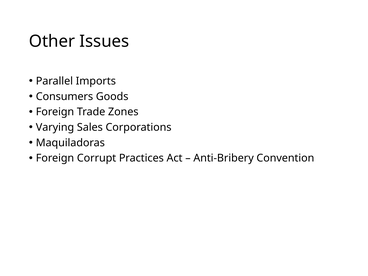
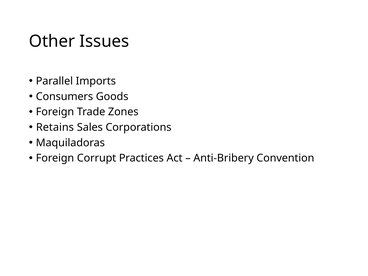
Varying: Varying -> Retains (55, 127)
